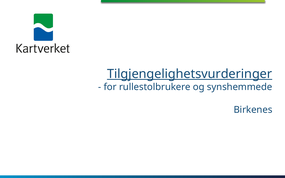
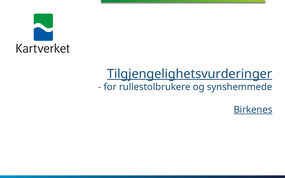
Birkenes underline: none -> present (253, 110)
